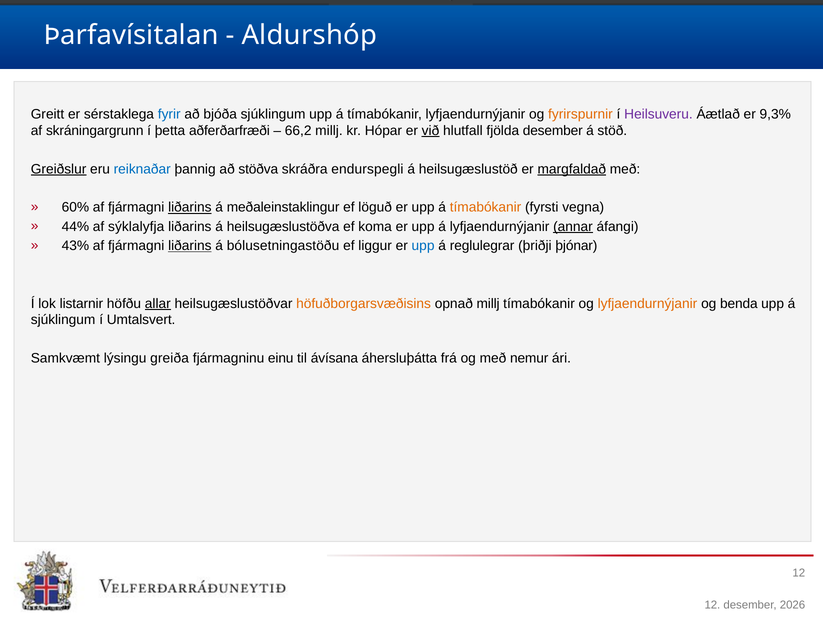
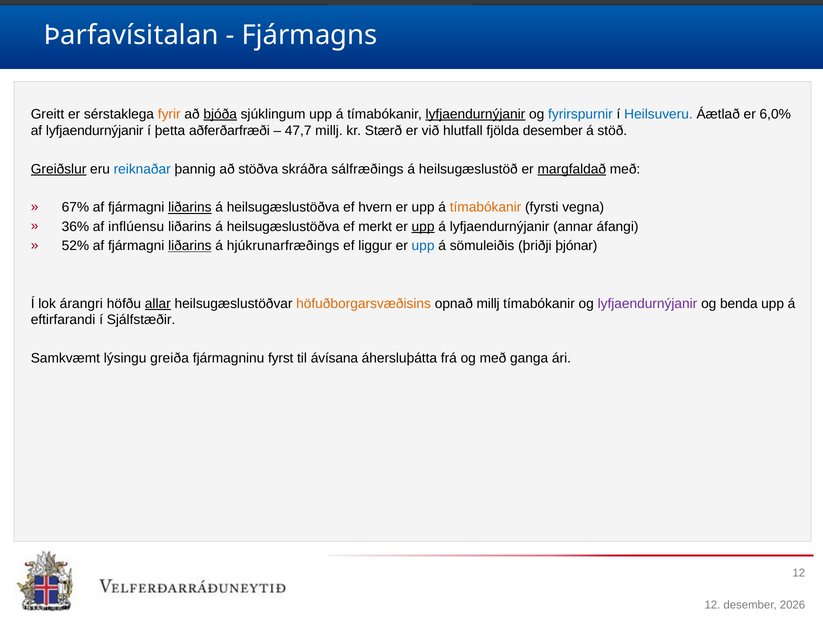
Aldurshóp: Aldurshóp -> Fjármagns (309, 35)
fyrir colour: blue -> orange (169, 114)
bjóða underline: none -> present (220, 114)
lyfjaendurnýjanir underline: none -> present (475, 114)
fyrirspurnir colour: orange -> blue (580, 114)
Heilsuveru colour: purple -> blue (658, 114)
9,3%: 9,3% -> 6,0% (775, 114)
af skráningargrunn: skráningargrunn -> lyfjaendurnýjanir (95, 131)
66,2: 66,2 -> 47,7 (298, 131)
Hópar: Hópar -> Stærð (383, 131)
við underline: present -> none (431, 131)
endurspegli: endurspegli -> sálfræðings (367, 169)
60%: 60% -> 67% (75, 208)
meðaleinstaklingur: meðaleinstaklingur -> heilsugæslustöðva (283, 208)
löguð: löguð -> hvern (375, 208)
44%: 44% -> 36% (75, 227)
sýklalyfja: sýklalyfja -> inflúensu (136, 227)
koma: koma -> merkt (375, 227)
upp underline: none -> present (423, 227)
annar underline: present -> none (573, 227)
43%: 43% -> 52% (75, 246)
bólusetningastöðu: bólusetningastöðu -> hjúkrunarfræðings (283, 246)
reglulegrar: reglulegrar -> sömuleiðis (482, 246)
listarnir: listarnir -> árangri (81, 304)
lyfjaendurnýjanir colour: orange -> purple (647, 304)
sjúklingum: sjúklingum -> eftirfarandi (63, 320)
Umtalsvert: Umtalsvert -> Sjálfstæðir (141, 320)
einu: einu -> fyrst (281, 359)
nemur: nemur -> ganga (529, 359)
